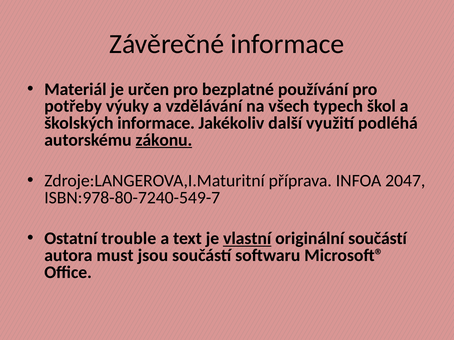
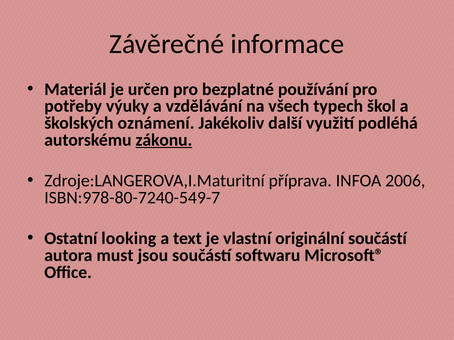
školských informace: informace -> oznámení (156, 123)
2047: 2047 -> 2006 (405, 181)
trouble: trouble -> looking (129, 239)
vlastní underline: present -> none (247, 239)
